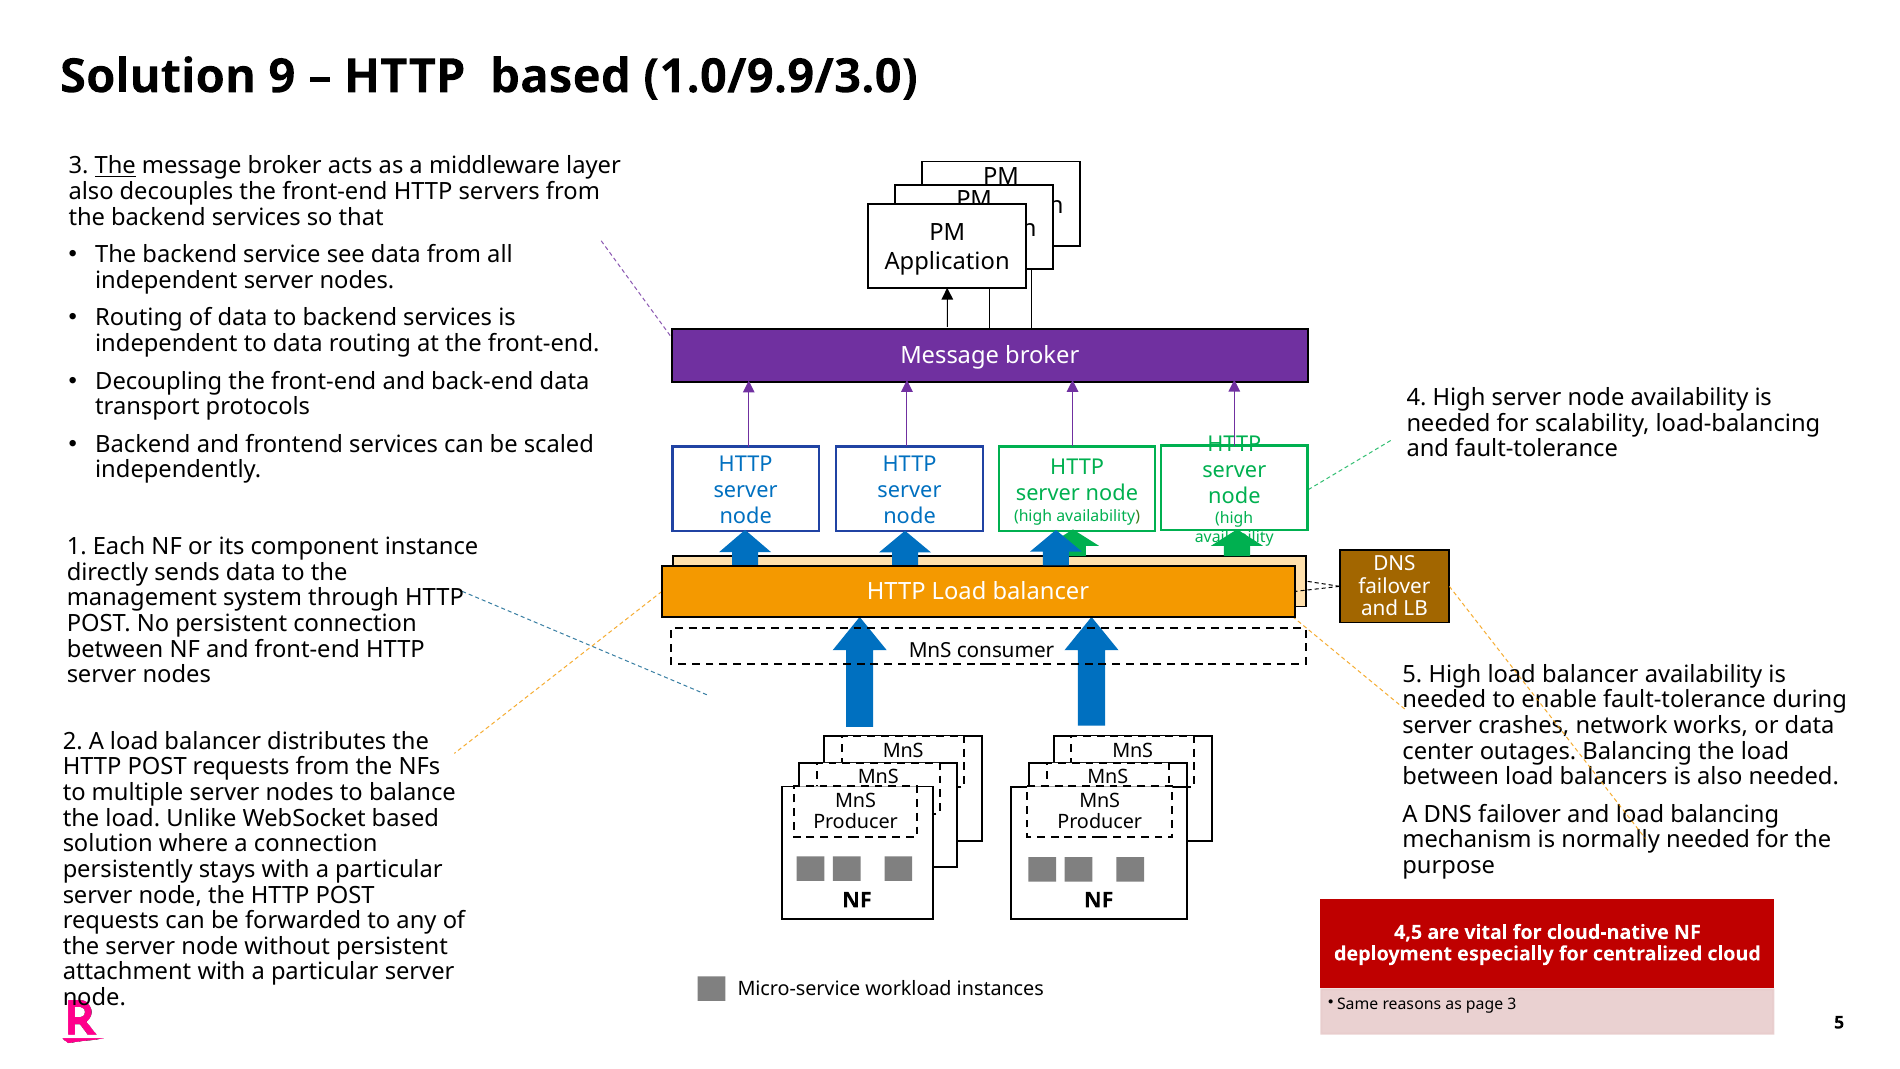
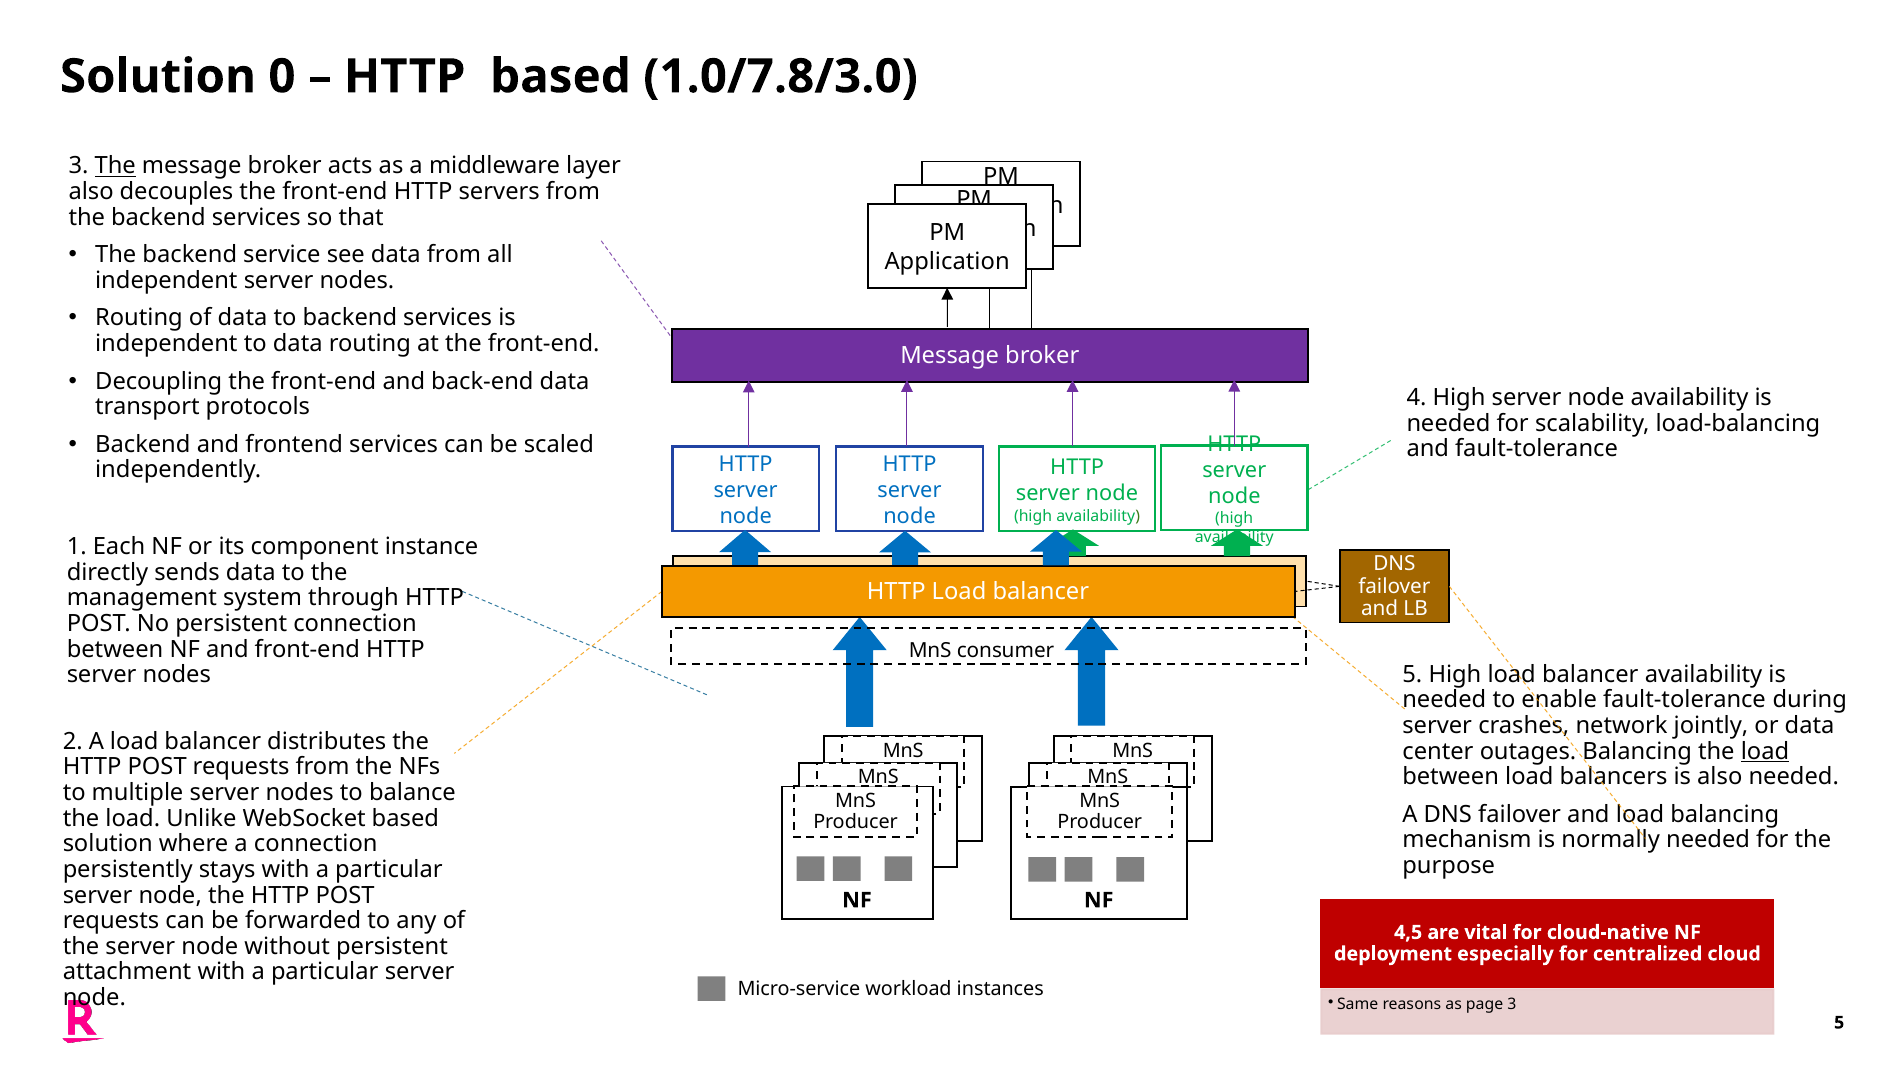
9: 9 -> 0 (282, 77)
1.0/9.9/3.0: 1.0/9.9/3.0 -> 1.0/7.8/3.0 (781, 77)
works: works -> jointly (1711, 725)
load underline: none -> present (1765, 751)
